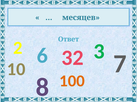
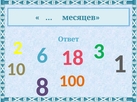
32: 32 -> 18 (72, 58)
7: 7 -> 1 (120, 64)
